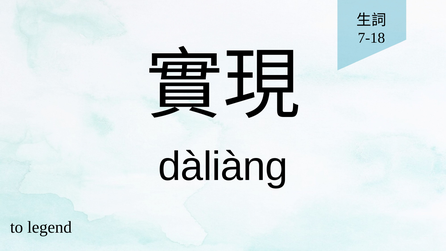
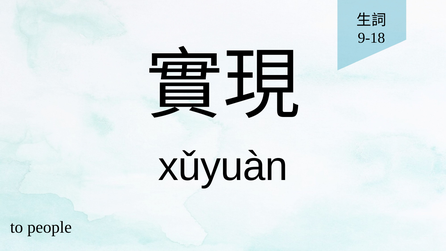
7-18: 7-18 -> 9-18 (371, 38)
dàliàng: dàliàng -> xǔyuàn (223, 167)
legend: legend -> people (50, 227)
